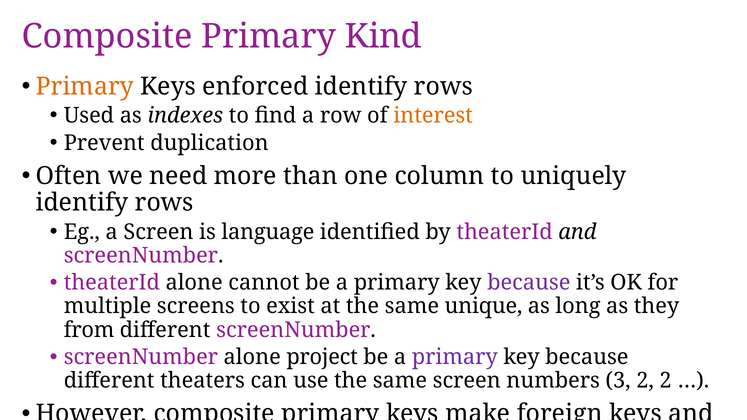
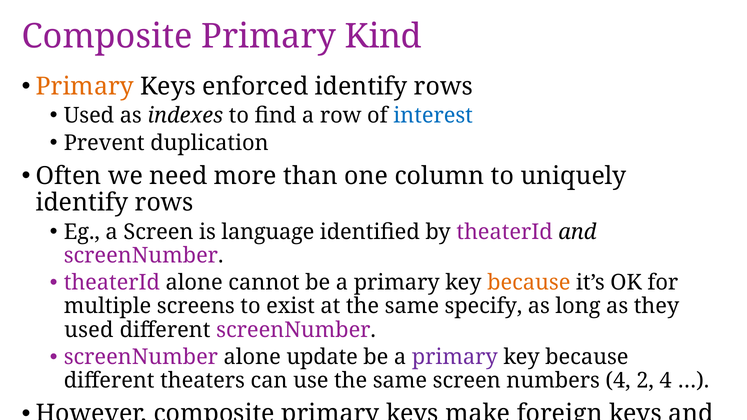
interest colour: orange -> blue (433, 116)
because colour: purple -> orange (529, 283)
unique: unique -> specify (483, 306)
from: from -> used (89, 330)
project: project -> update (322, 357)
numbers 3: 3 -> 4 (618, 381)
2 2: 2 -> 4 (666, 381)
